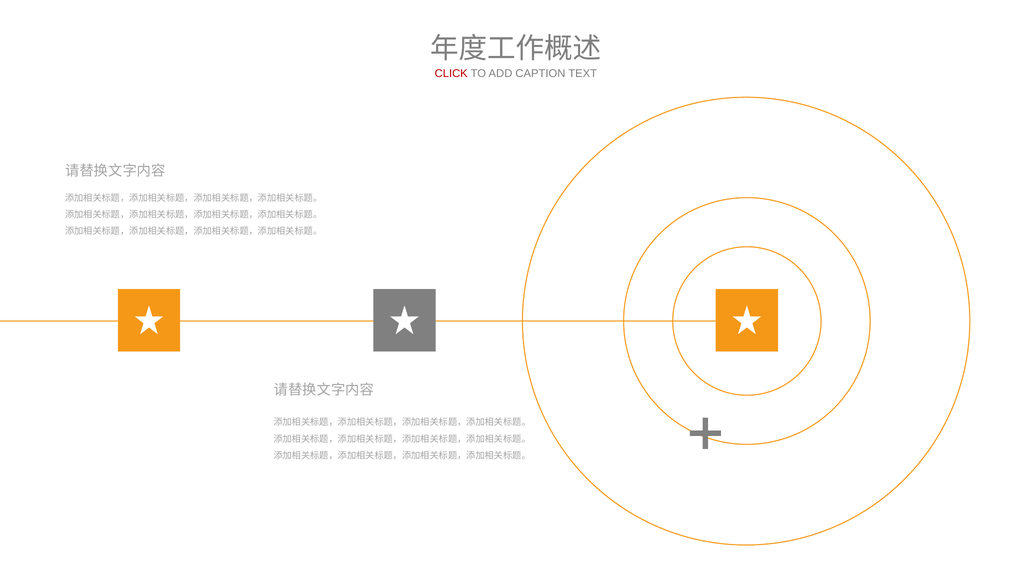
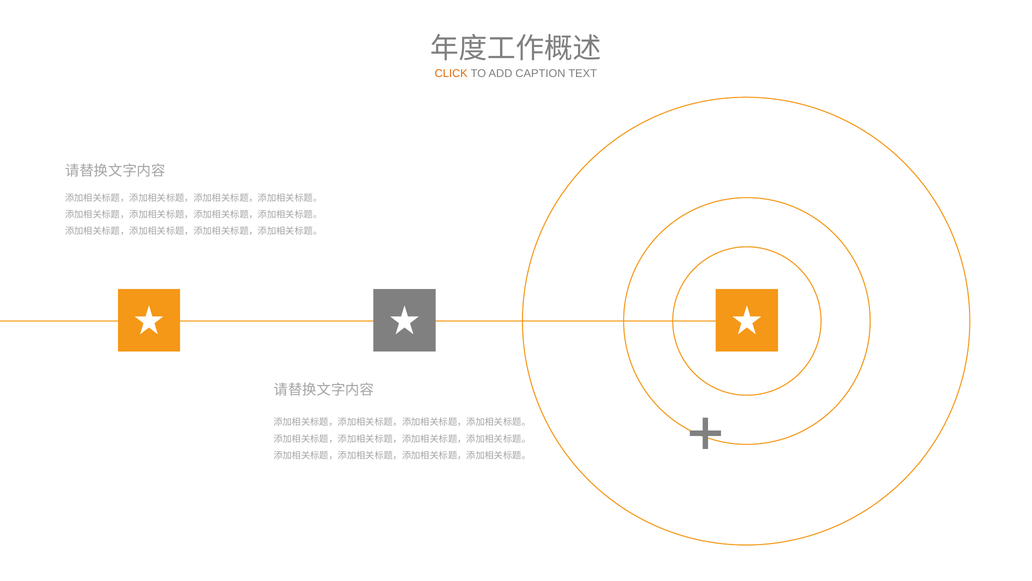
CLICK colour: red -> orange (451, 74)
